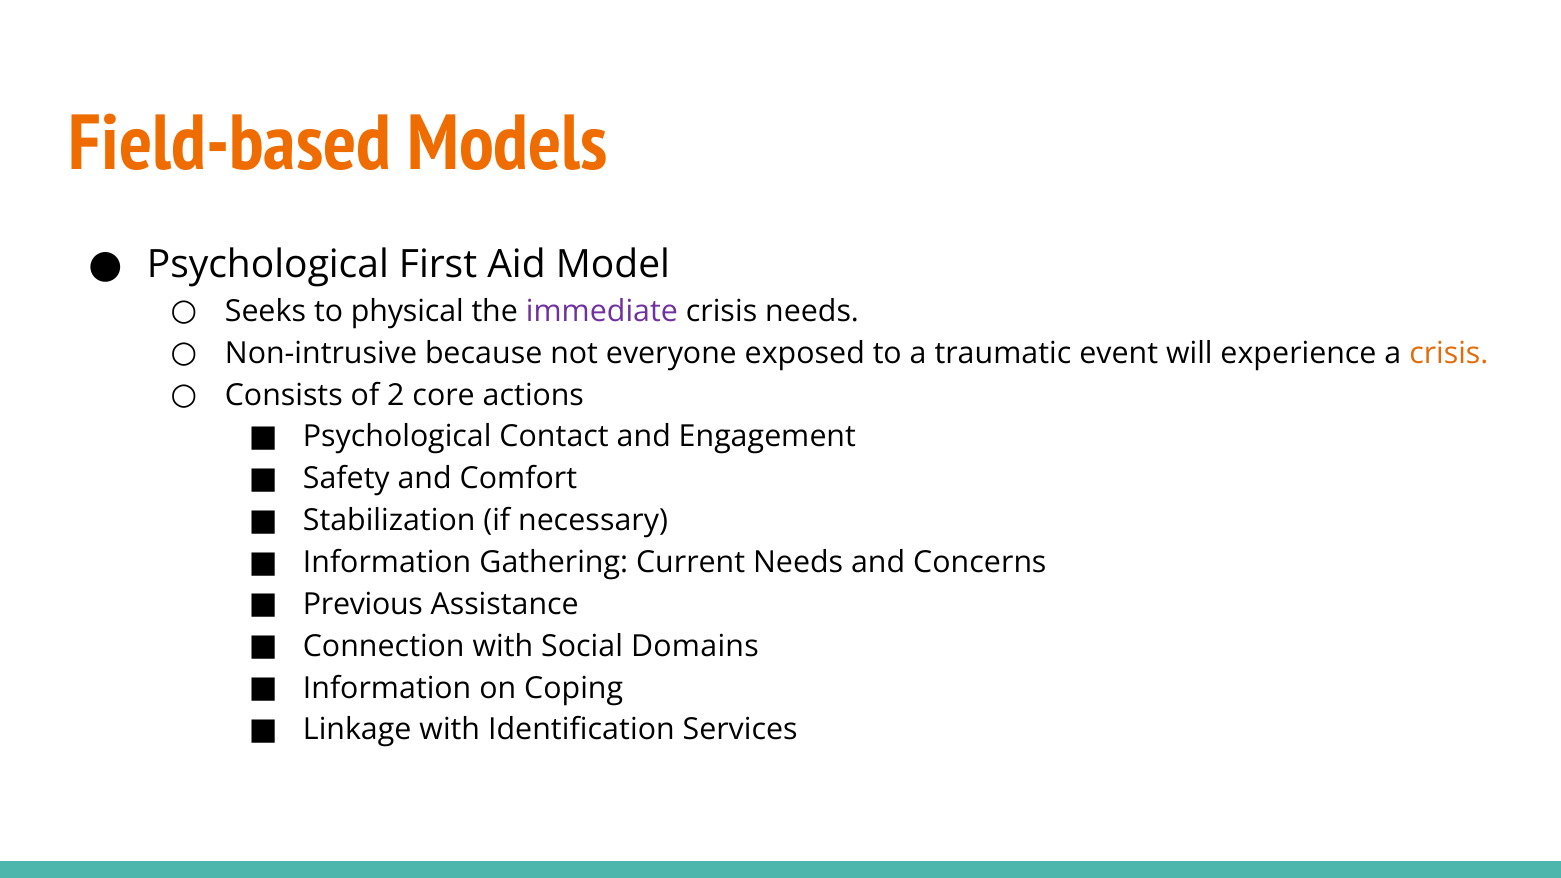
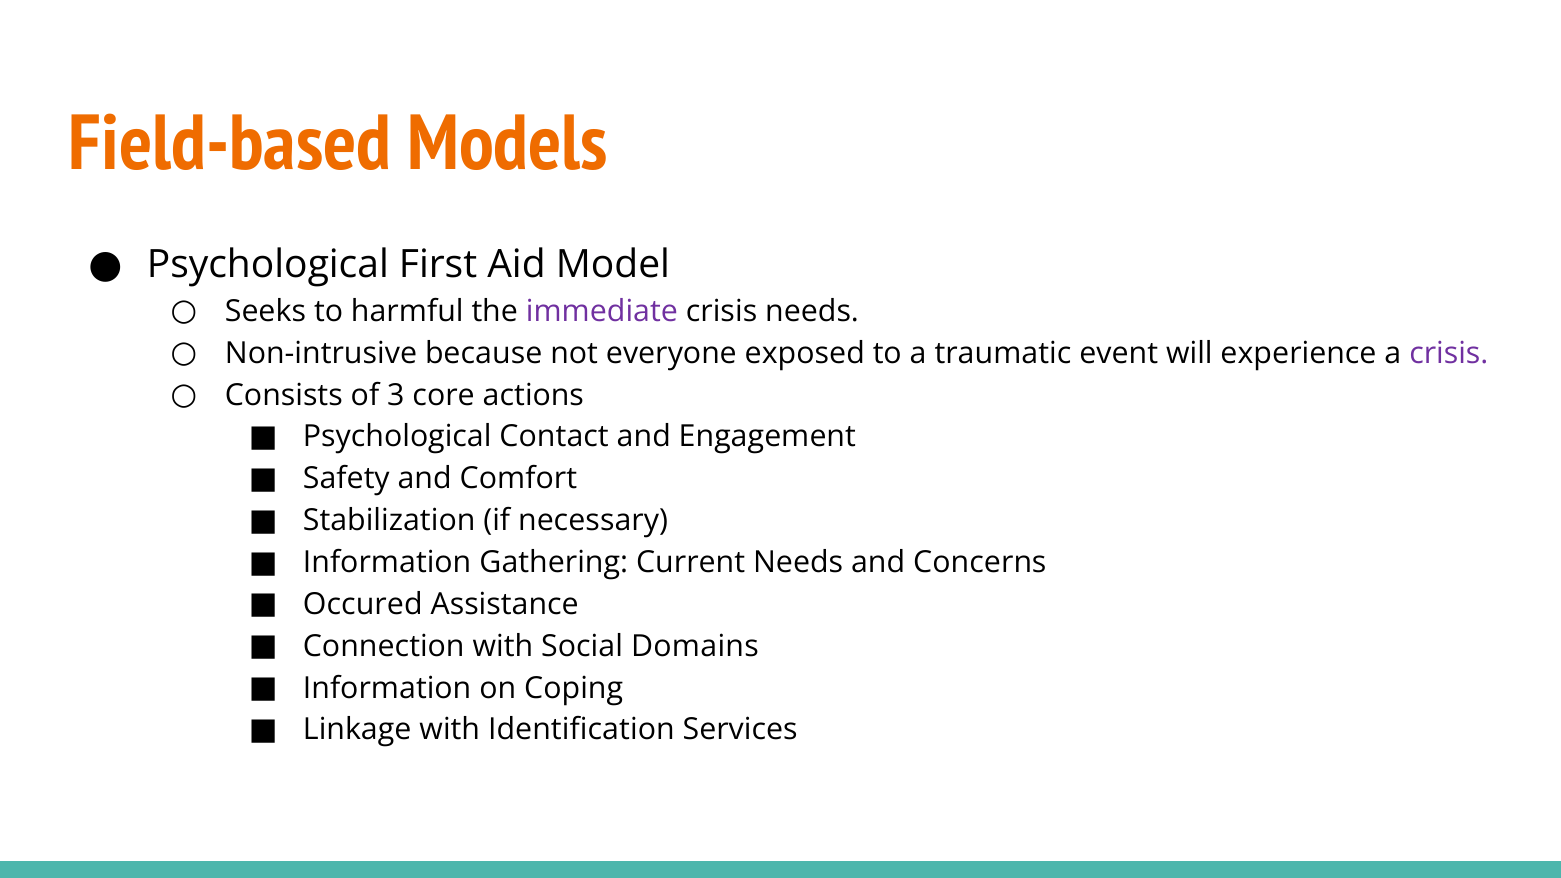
physical: physical -> harmful (407, 311)
crisis colour: orange -> purple (1449, 353)
2: 2 -> 3 (396, 395)
Previous: Previous -> Occured (363, 604)
